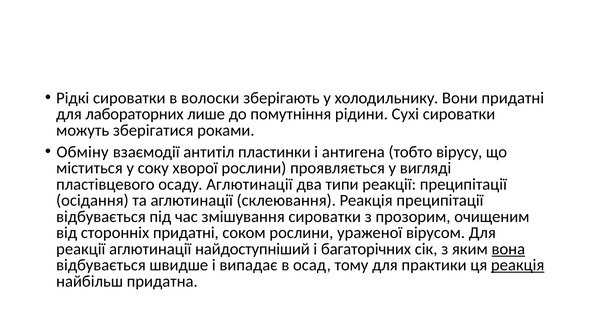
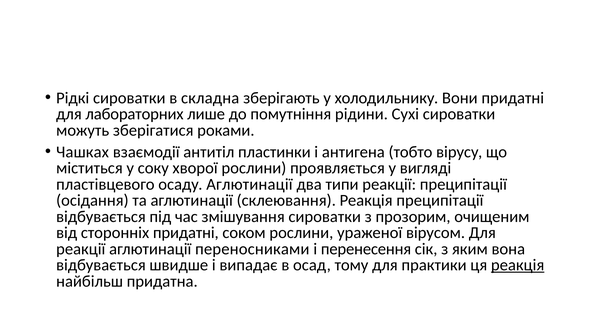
волоски: волоски -> складна (210, 98)
Обміну: Обміну -> Чашках (83, 152)
найдоступніший: найдоступніший -> переносниками (252, 249)
багаторічних: багаторічних -> перенесення (366, 249)
вона underline: present -> none (508, 249)
